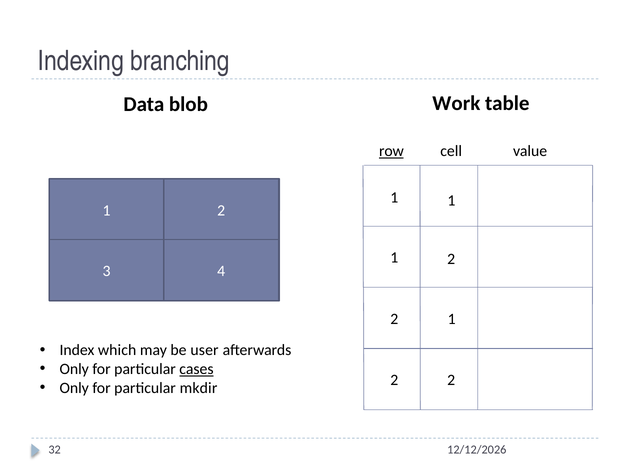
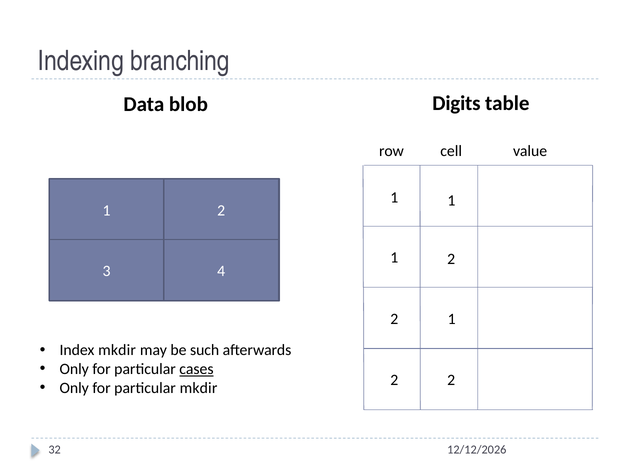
Work: Work -> Digits (456, 103)
row underline: present -> none (391, 151)
Index which: which -> mkdir (117, 350)
user: user -> such (205, 350)
